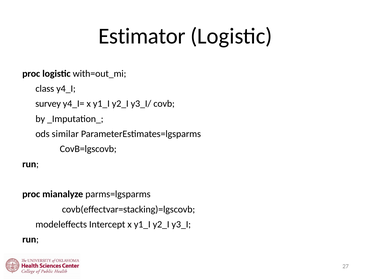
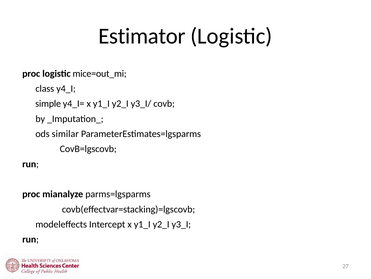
with=out_mi: with=out_mi -> mice=out_mi (100, 73)
survey: survey -> simple (48, 103)
